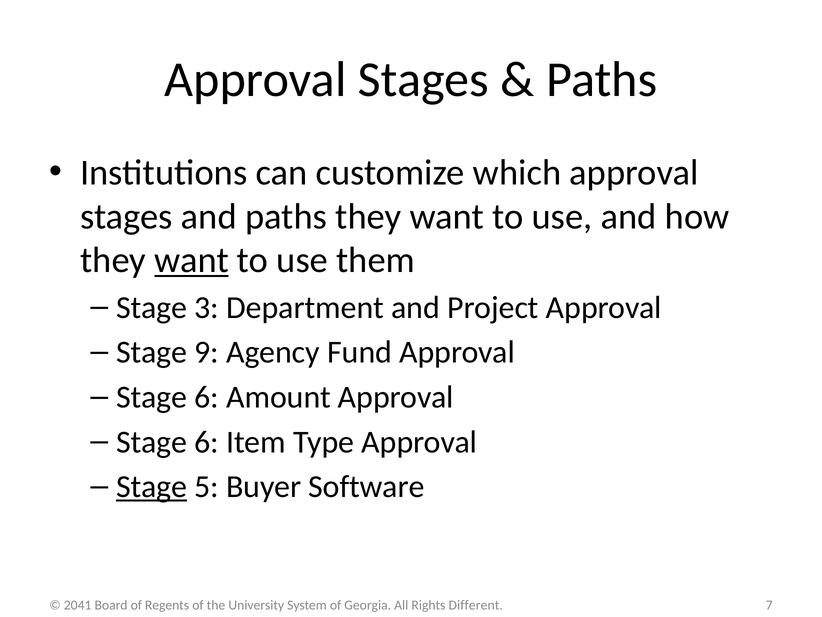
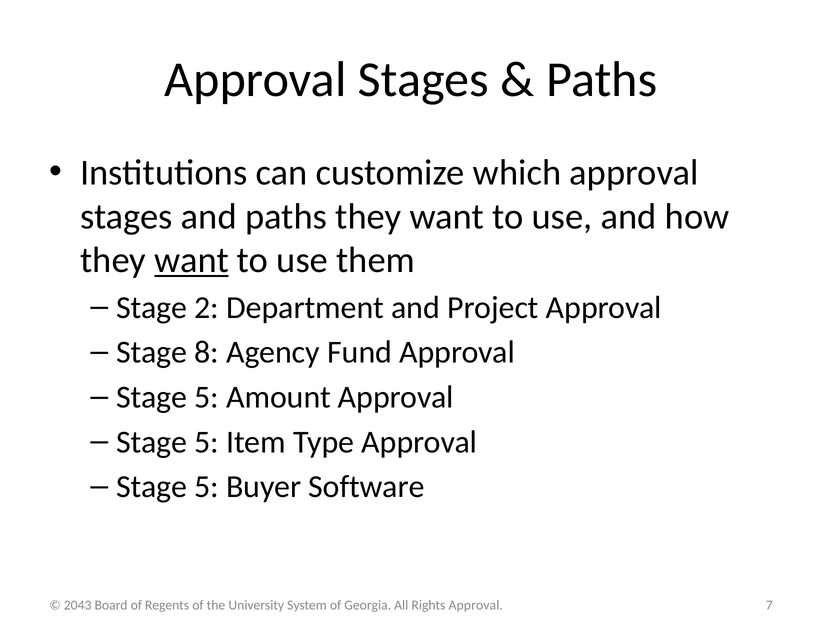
3: 3 -> 2 (207, 307)
9: 9 -> 8 (207, 352)
6: 6 -> 5 (207, 397)
6: 6 -> 5 (207, 442)
Stage underline: present -> none (152, 486)
2041: 2041 -> 2043 (78, 605)
Rights Different: Different -> Approval (476, 605)
